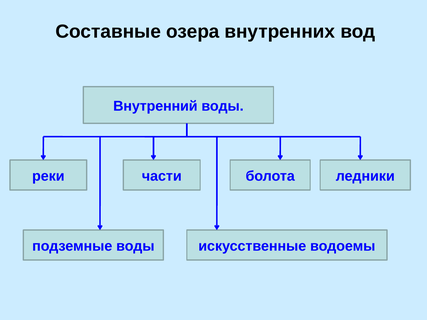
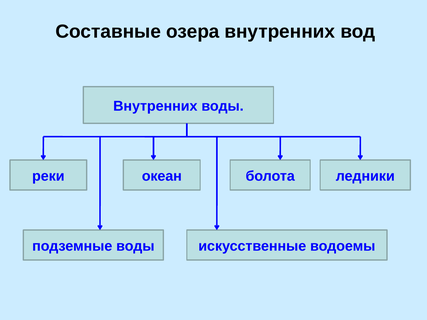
Внутренний: Внутренний -> Внутренних (155, 106)
части: части -> океан (162, 176)
